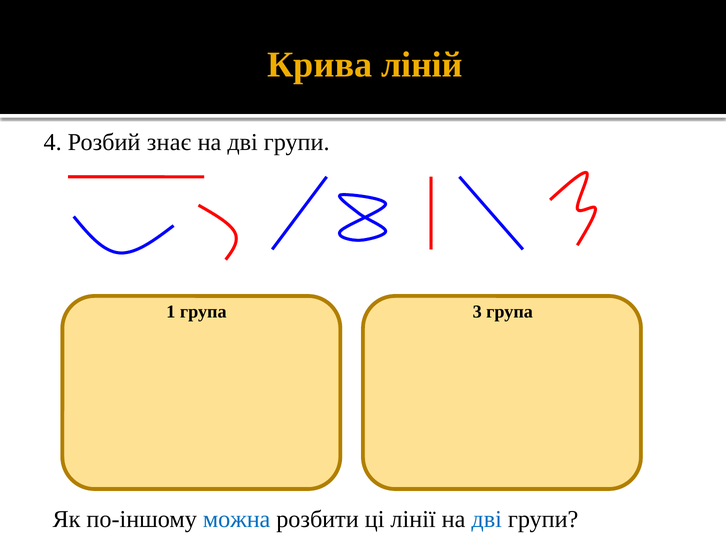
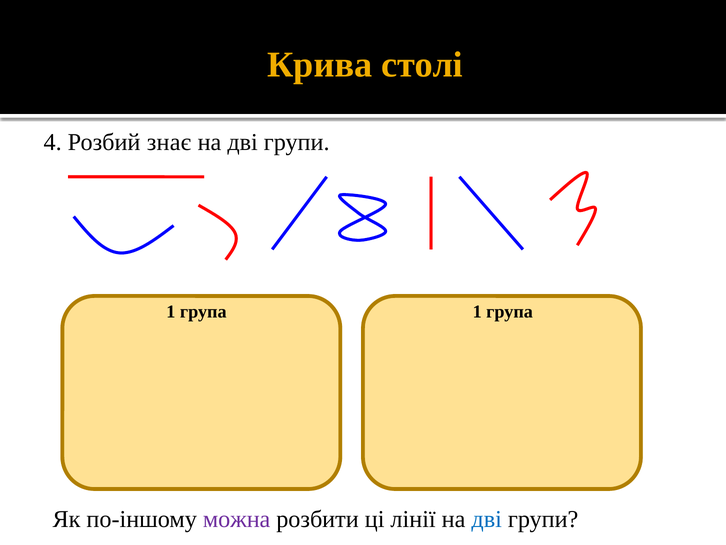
ліній: ліній -> столі (422, 65)
група 3: 3 -> 1 (477, 311)
можна colour: blue -> purple (237, 519)
